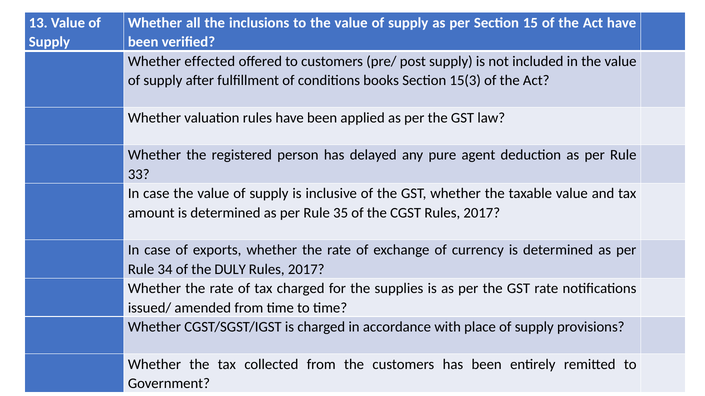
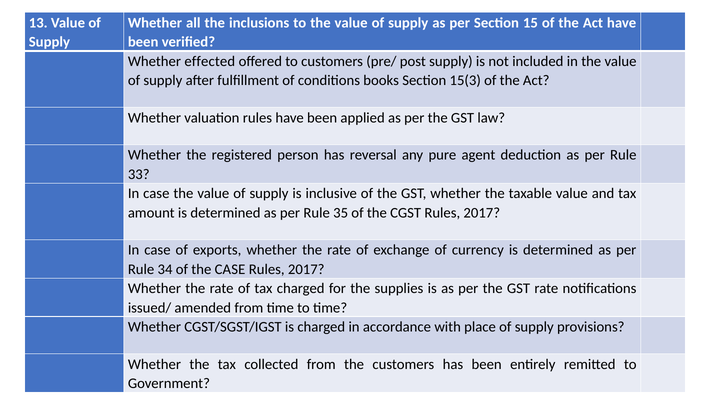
delayed: delayed -> reversal (373, 155)
the DULY: DULY -> CASE (230, 270)
